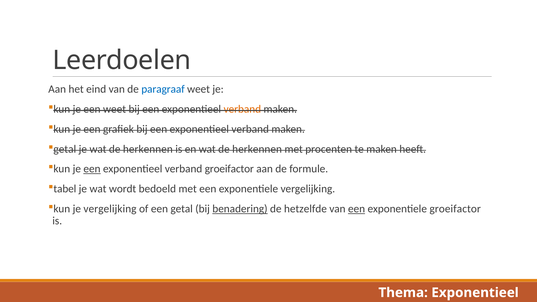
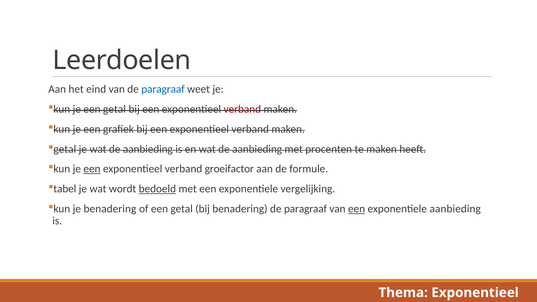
je een weet: weet -> getal (115, 109)
verband colour: orange -> red (242, 109)
je wat de herkennen: herkennen -> aanbieding (148, 149)
en wat de herkennen: herkennen -> aanbieding (257, 149)
bedoeld underline: none -> present (157, 189)
je vergelijking: vergelijking -> benadering (110, 209)
benadering underline: present -> none (240, 209)
hetzelfde: hetzelfde -> paragraaf (306, 209)
exponentiele groeifactor: groeifactor -> aanbieding (455, 209)
